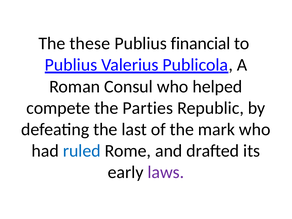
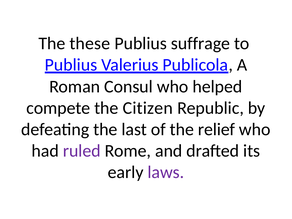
financial: financial -> suffrage (200, 43)
Parties: Parties -> Citizen (148, 108)
mark: mark -> relief (217, 129)
ruled colour: blue -> purple (82, 151)
